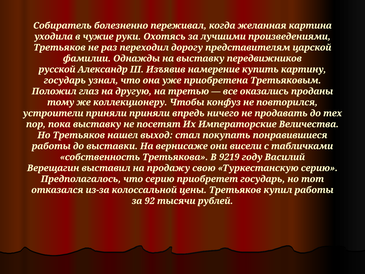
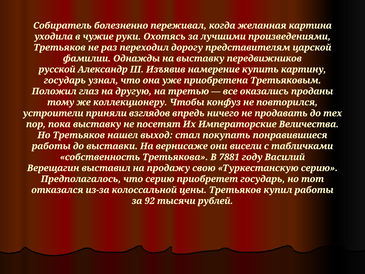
приняли приняли: приняли -> взглядов (150, 113)
9219: 9219 -> 7881 (229, 157)
